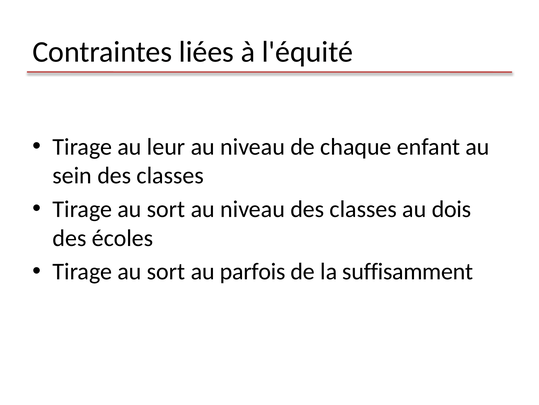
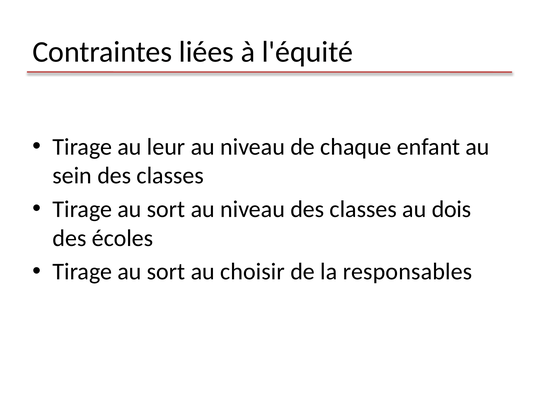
parfois: parfois -> choisir (253, 271)
suffisamment: suffisamment -> responsables (407, 271)
